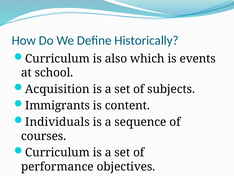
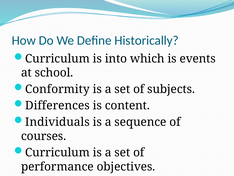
also: also -> into (116, 59)
Acquisition: Acquisition -> Conformity (57, 89)
Immigrants: Immigrants -> Differences (57, 105)
